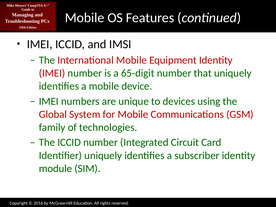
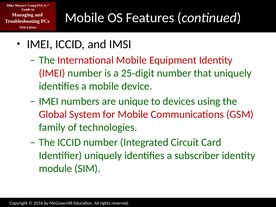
65-digit: 65-digit -> 25-digit (138, 73)
